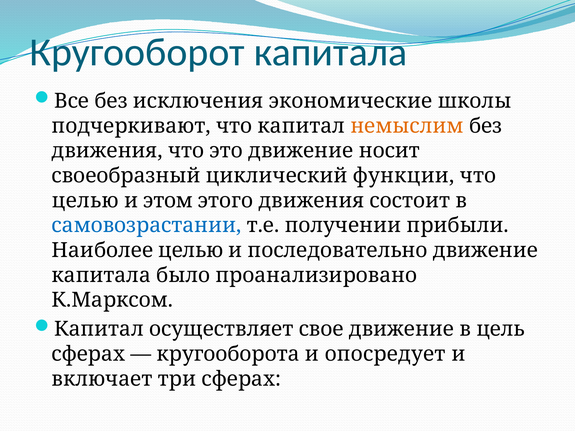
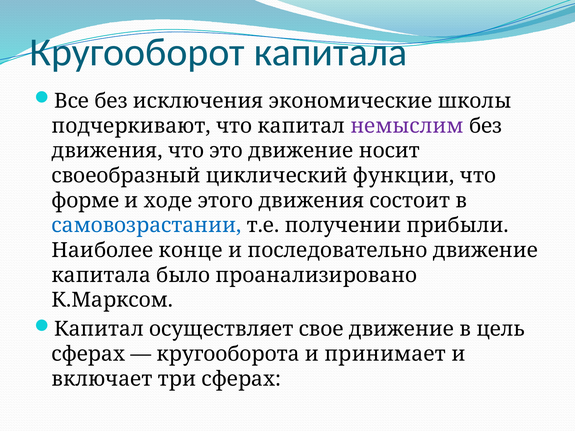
немыслим colour: orange -> purple (407, 126)
целью: целью -> форме (85, 201)
этом: этом -> ходе (168, 201)
Наиболее целью: целью -> конце (191, 250)
опосредует: опосредует -> принимает (385, 354)
